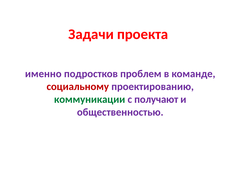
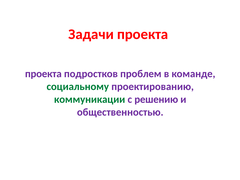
именно: именно -> проекта (43, 74)
социальному colour: red -> green (78, 87)
получают: получают -> решению (156, 99)
